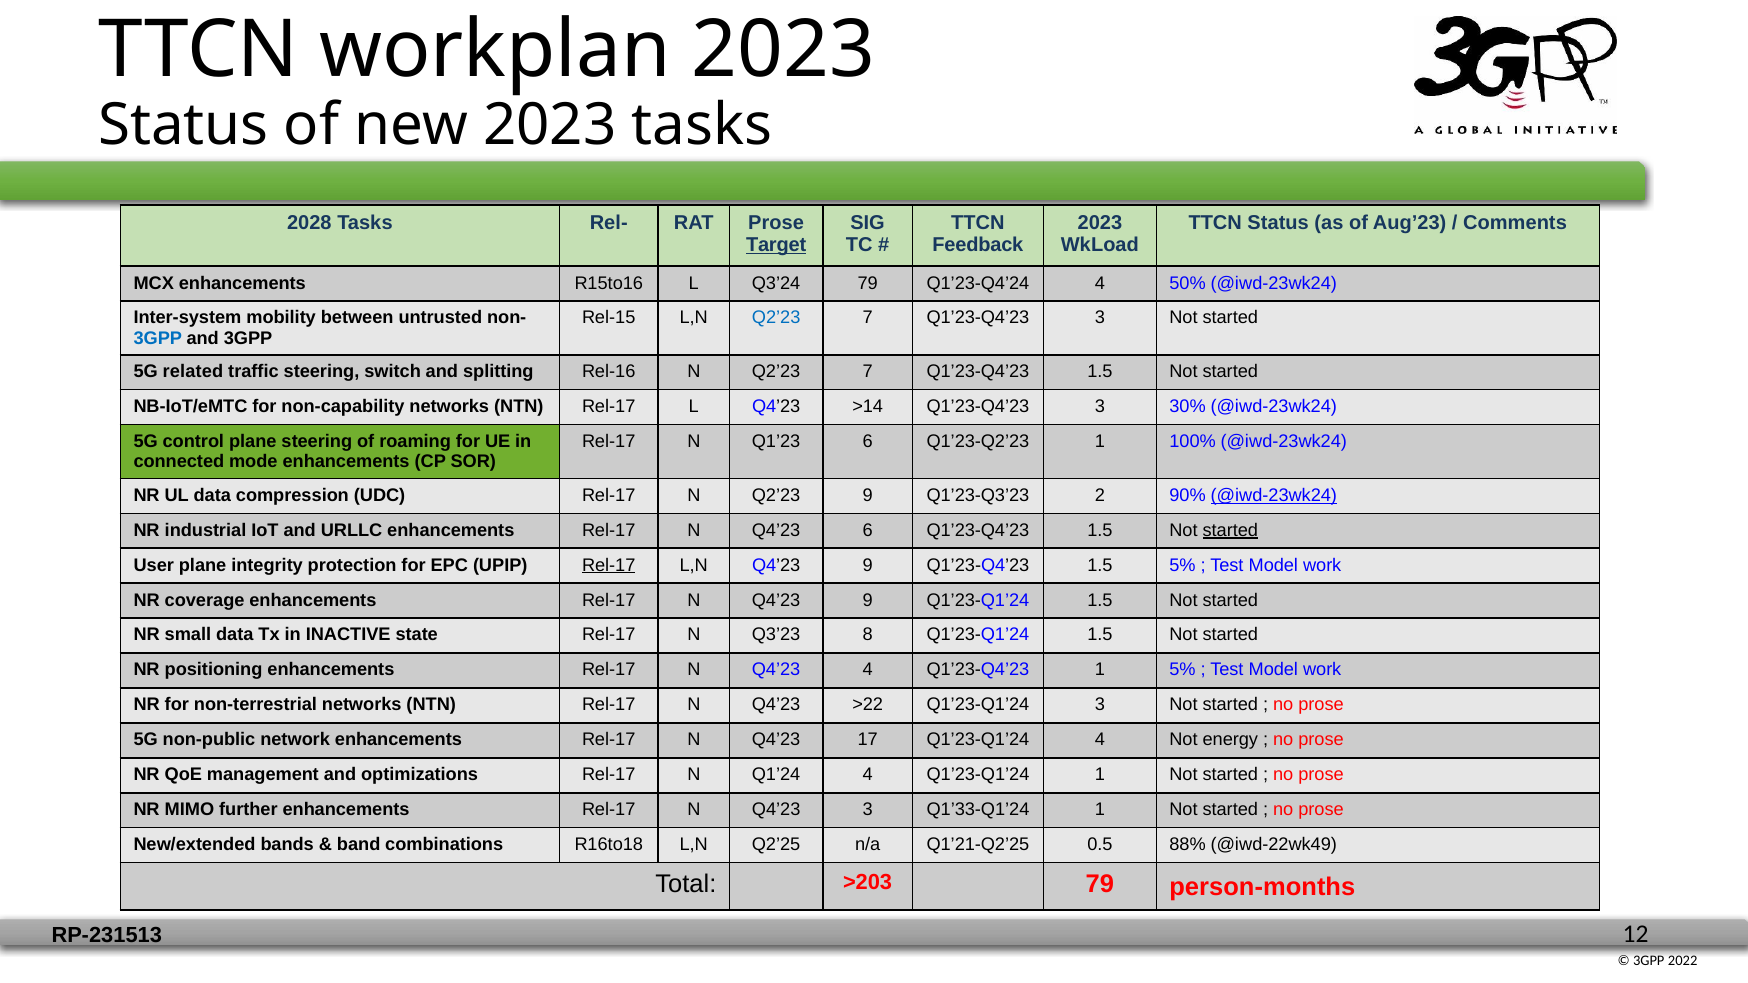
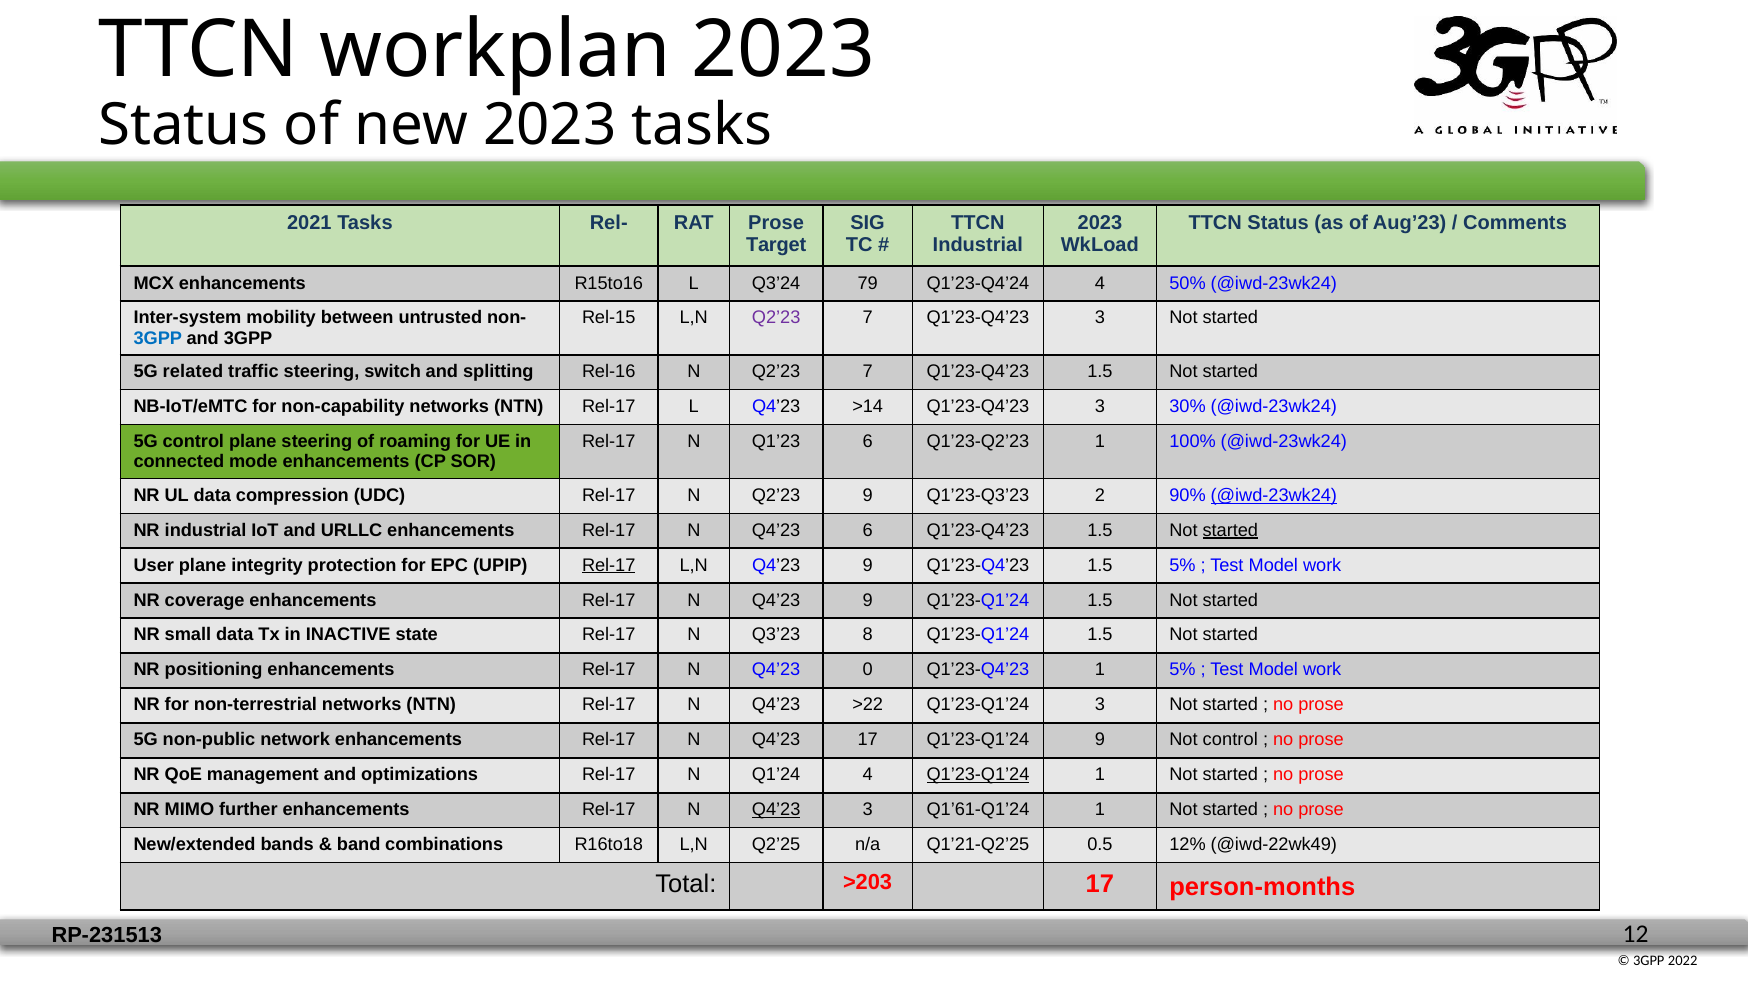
2028: 2028 -> 2021 (309, 223)
Target underline: present -> none (776, 245)
Feedback: Feedback -> Industrial (978, 245)
Q2’23 colour: blue -> purple (776, 318)
Q4’23 4: 4 -> 0 (868, 670)
Q1’23-Q1’24 4: 4 -> 9 (1100, 740)
Not energy: energy -> control (1230, 740)
Q1’23-Q1’24 underline: none -> present (978, 775)
Q4’23 underline: none -> present (776, 810)
Q1’33-Q1’24: Q1’33-Q1’24 -> Q1’61-Q1’24 (978, 810)
88%: 88% -> 12% (1188, 845)
>203 79: 79 -> 17 (1100, 884)
